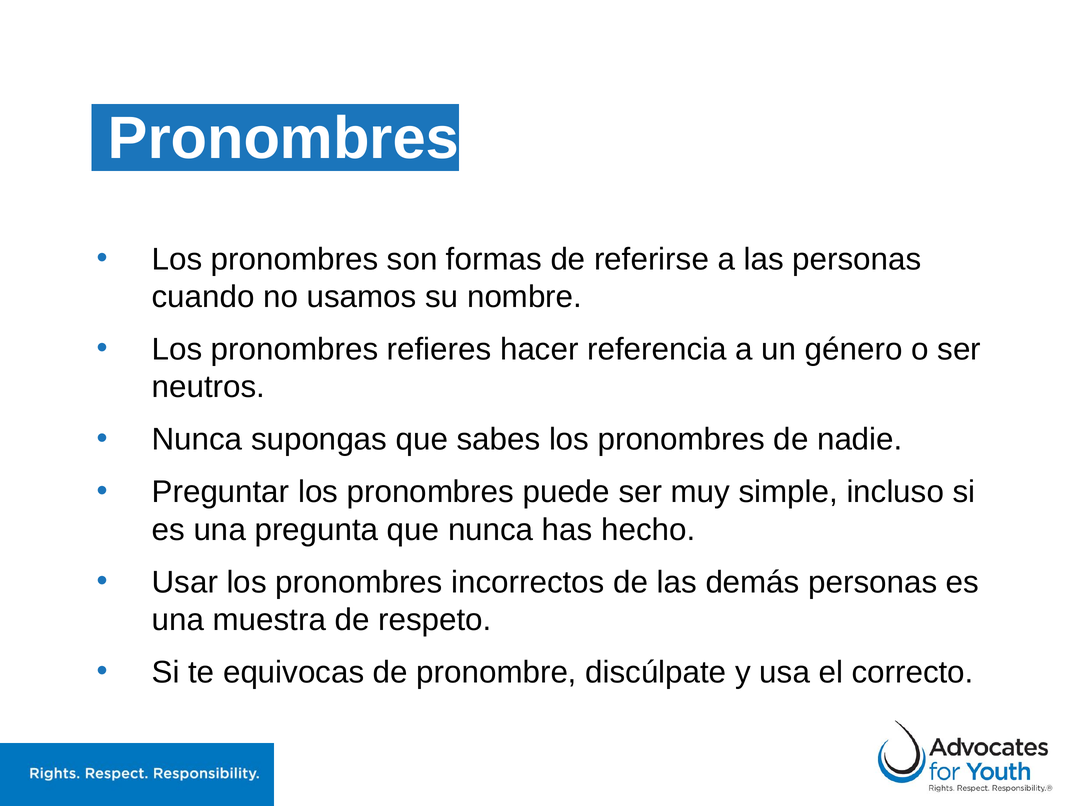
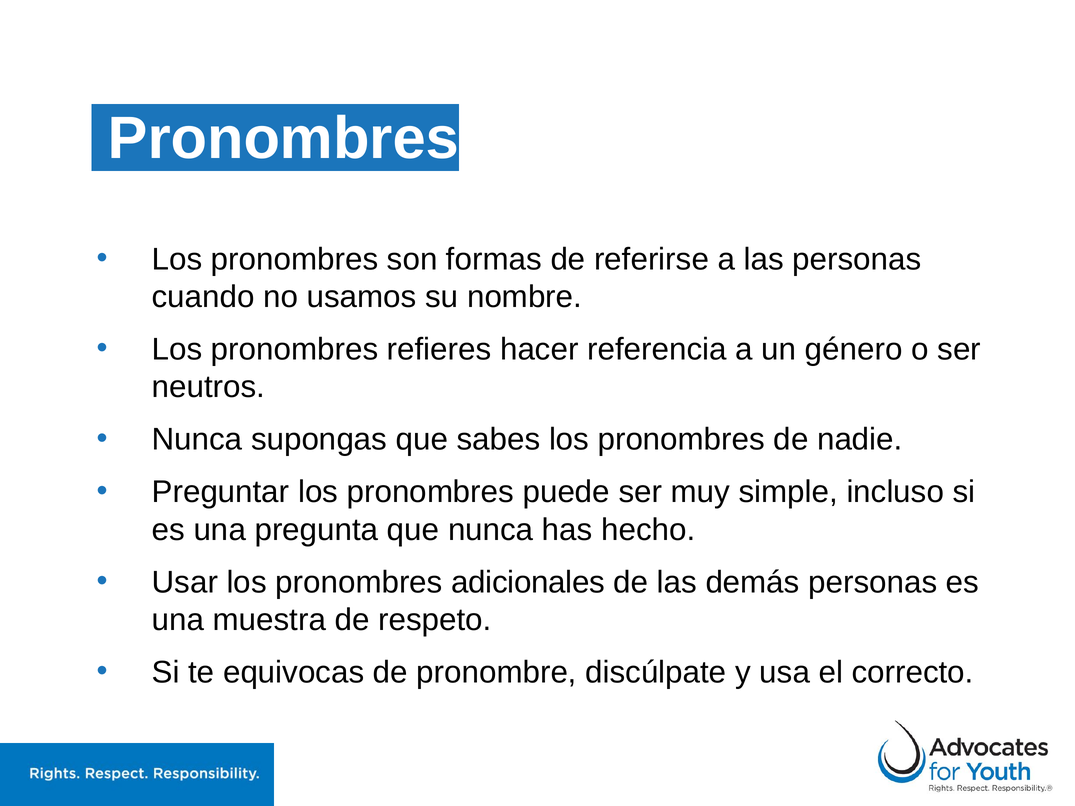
incorrectos: incorrectos -> adicionales (528, 582)
